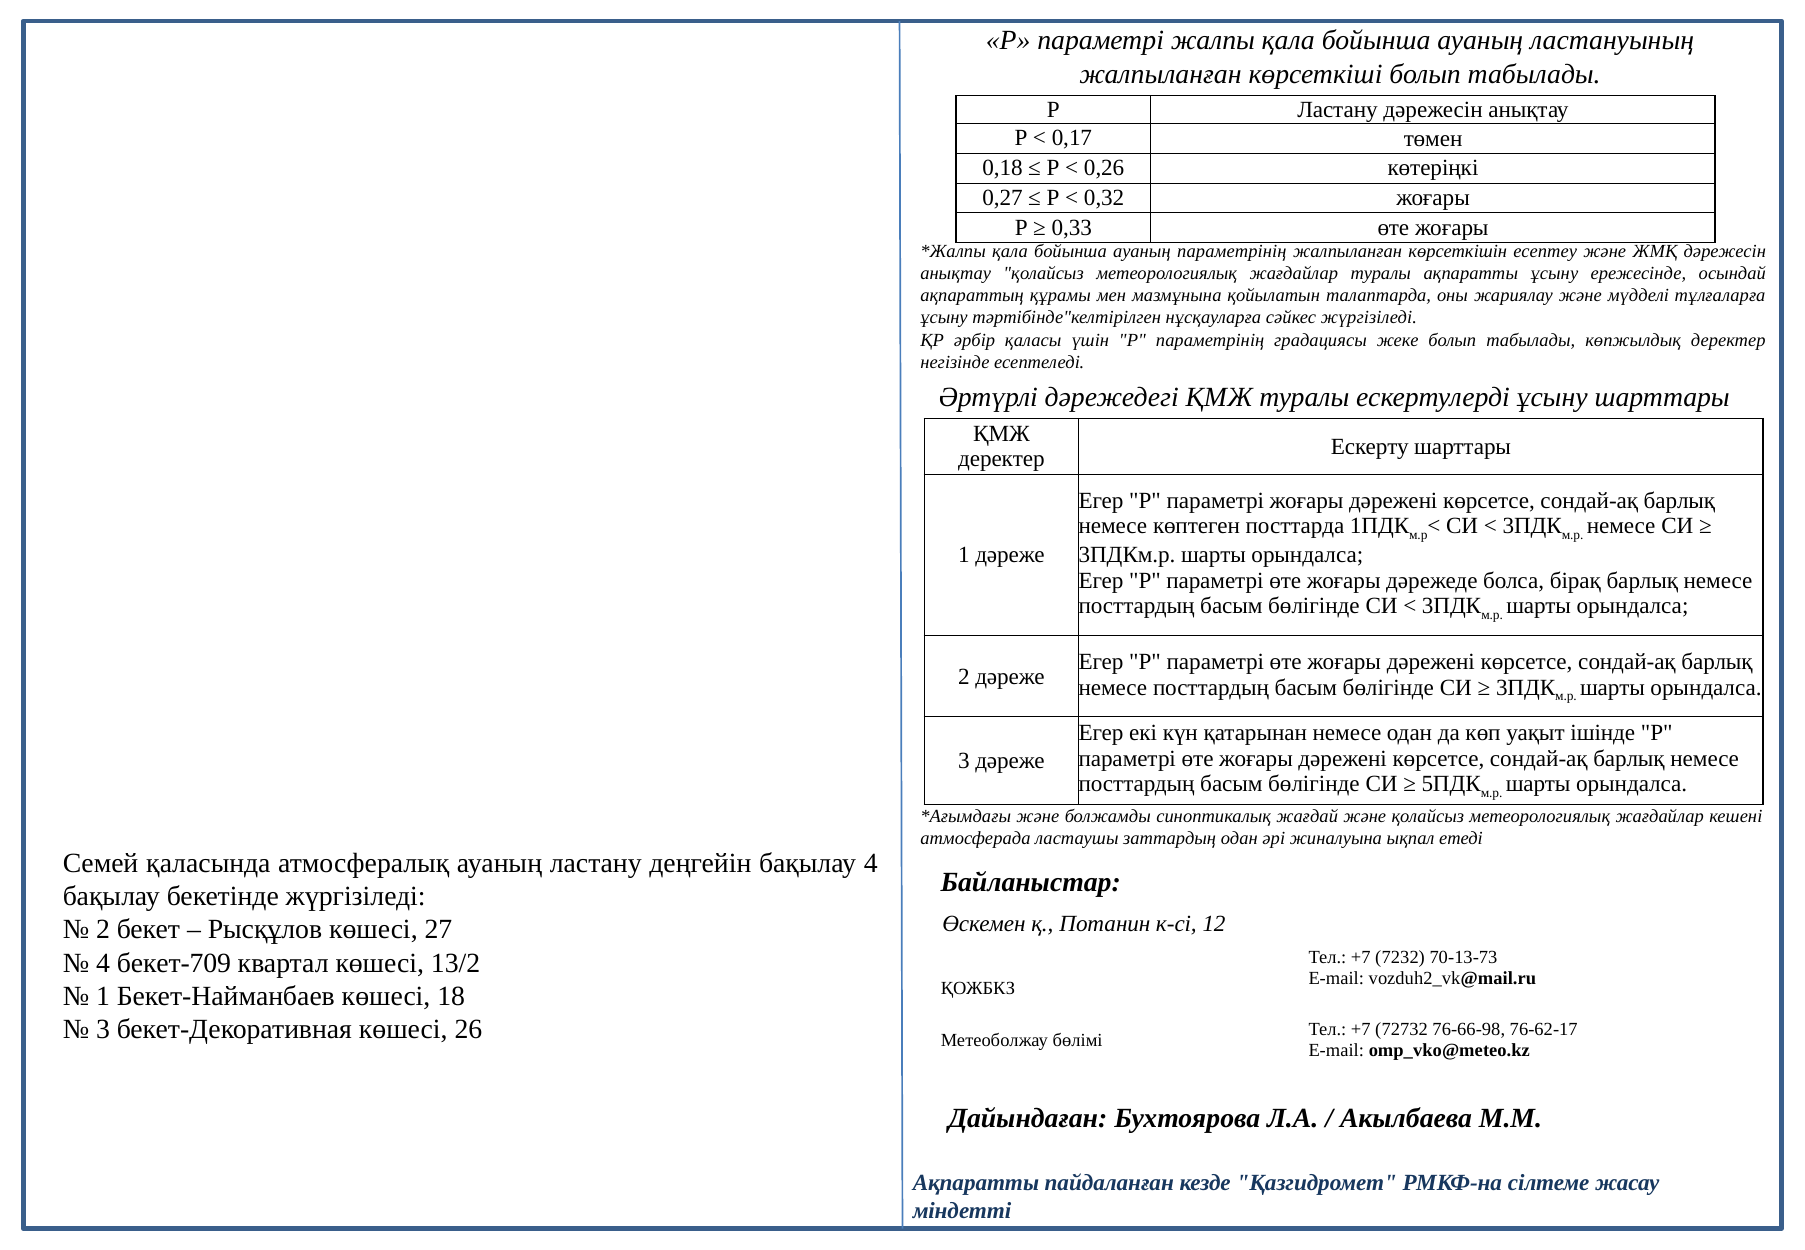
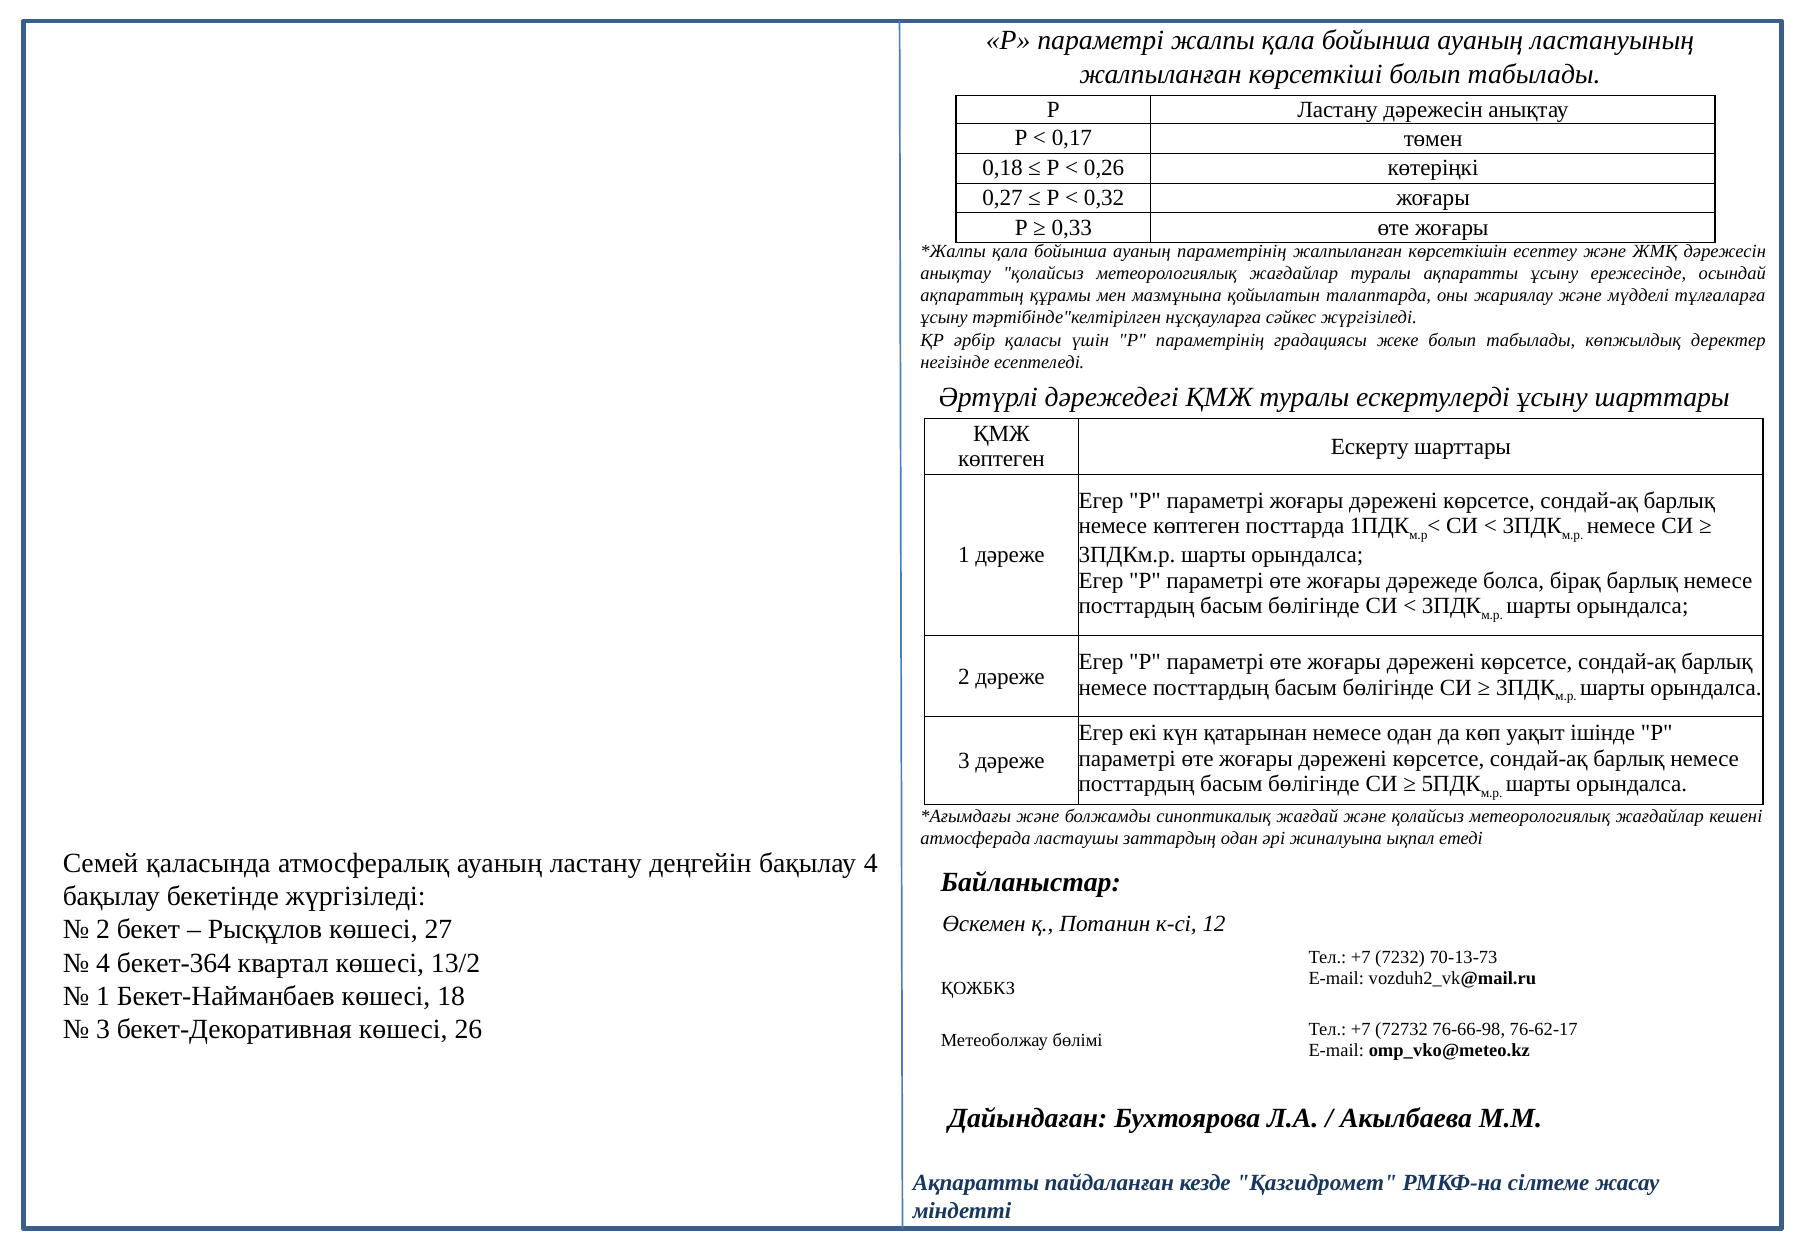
деректер: деректер -> көптеген (1001, 459)
бекет-709: бекет-709 -> бекет-364 (174, 963)
